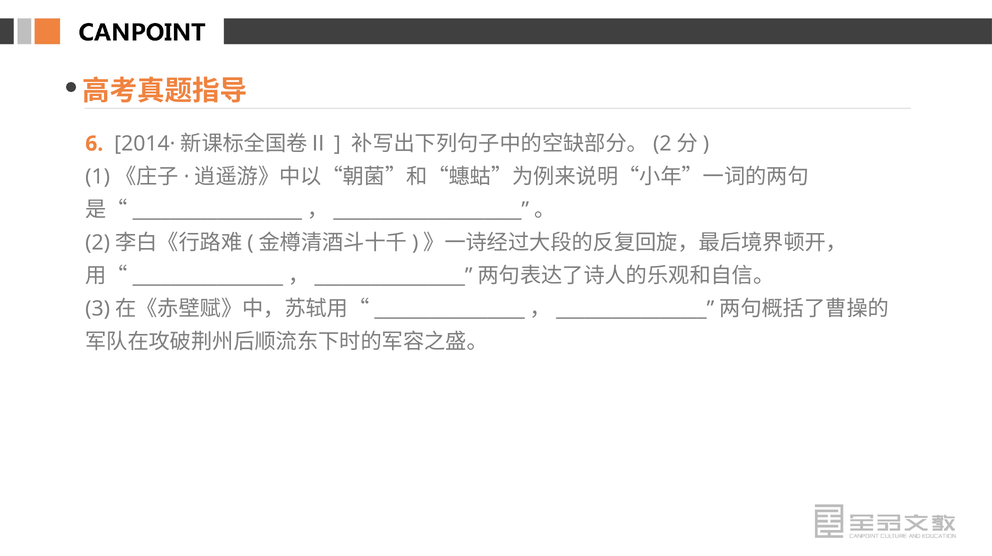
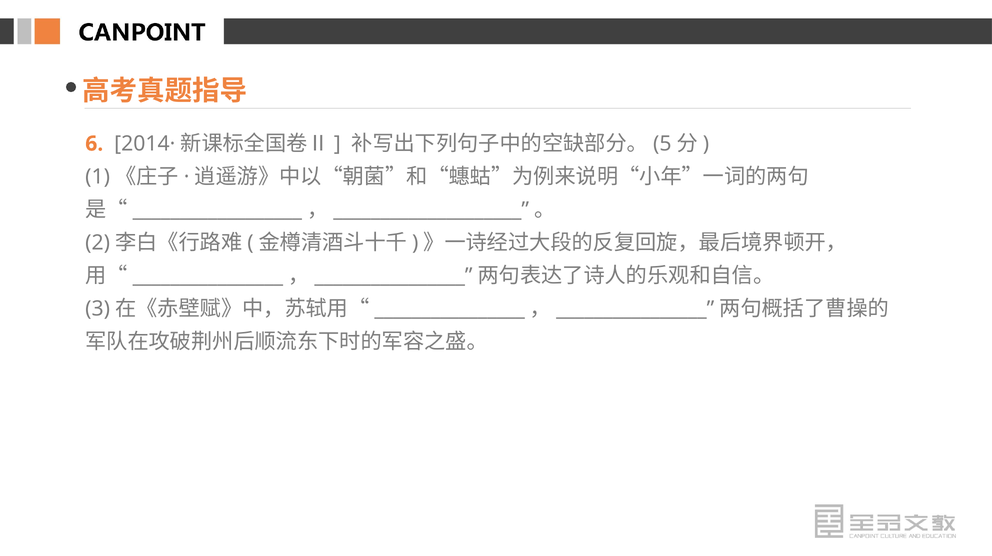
2: 2 -> 5 (662, 144)
